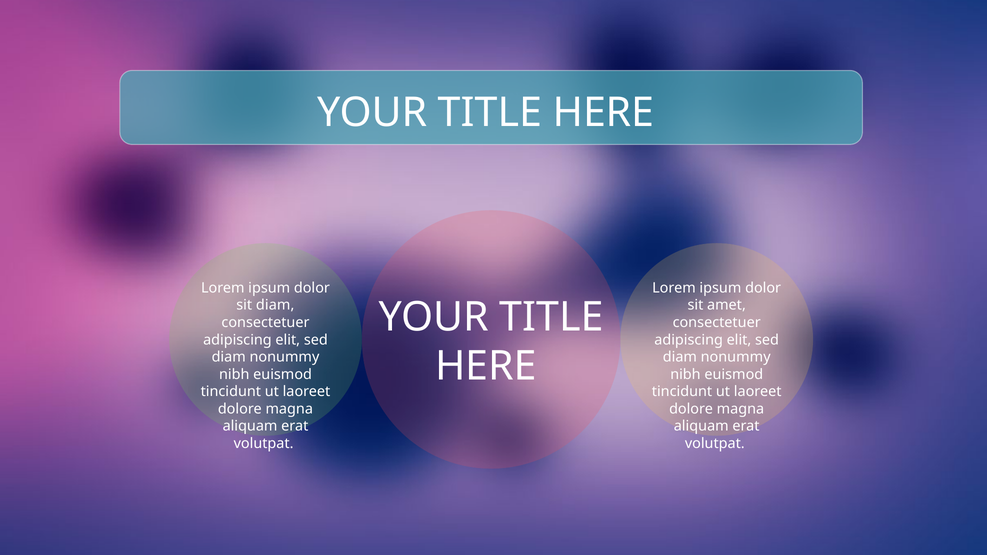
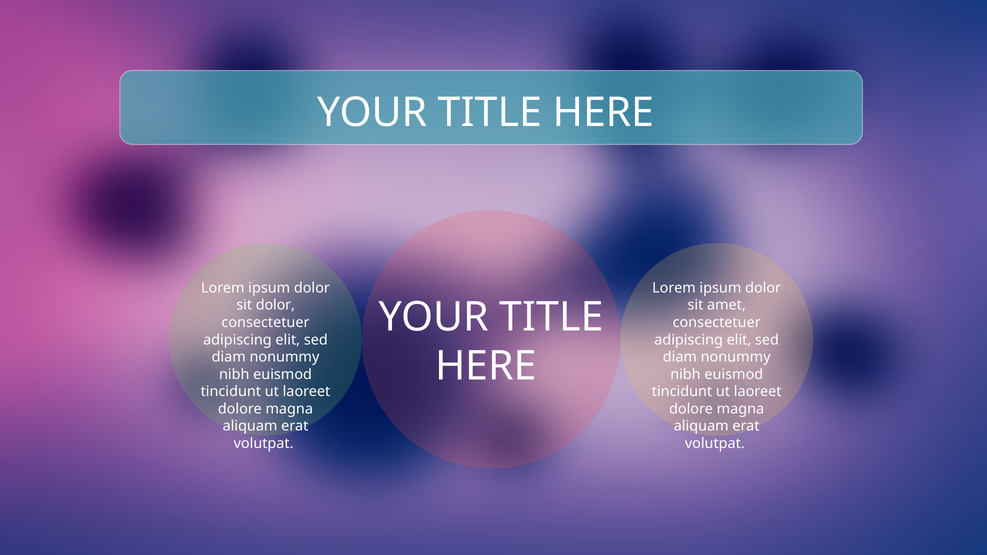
sit diam: diam -> dolor (275, 305)
